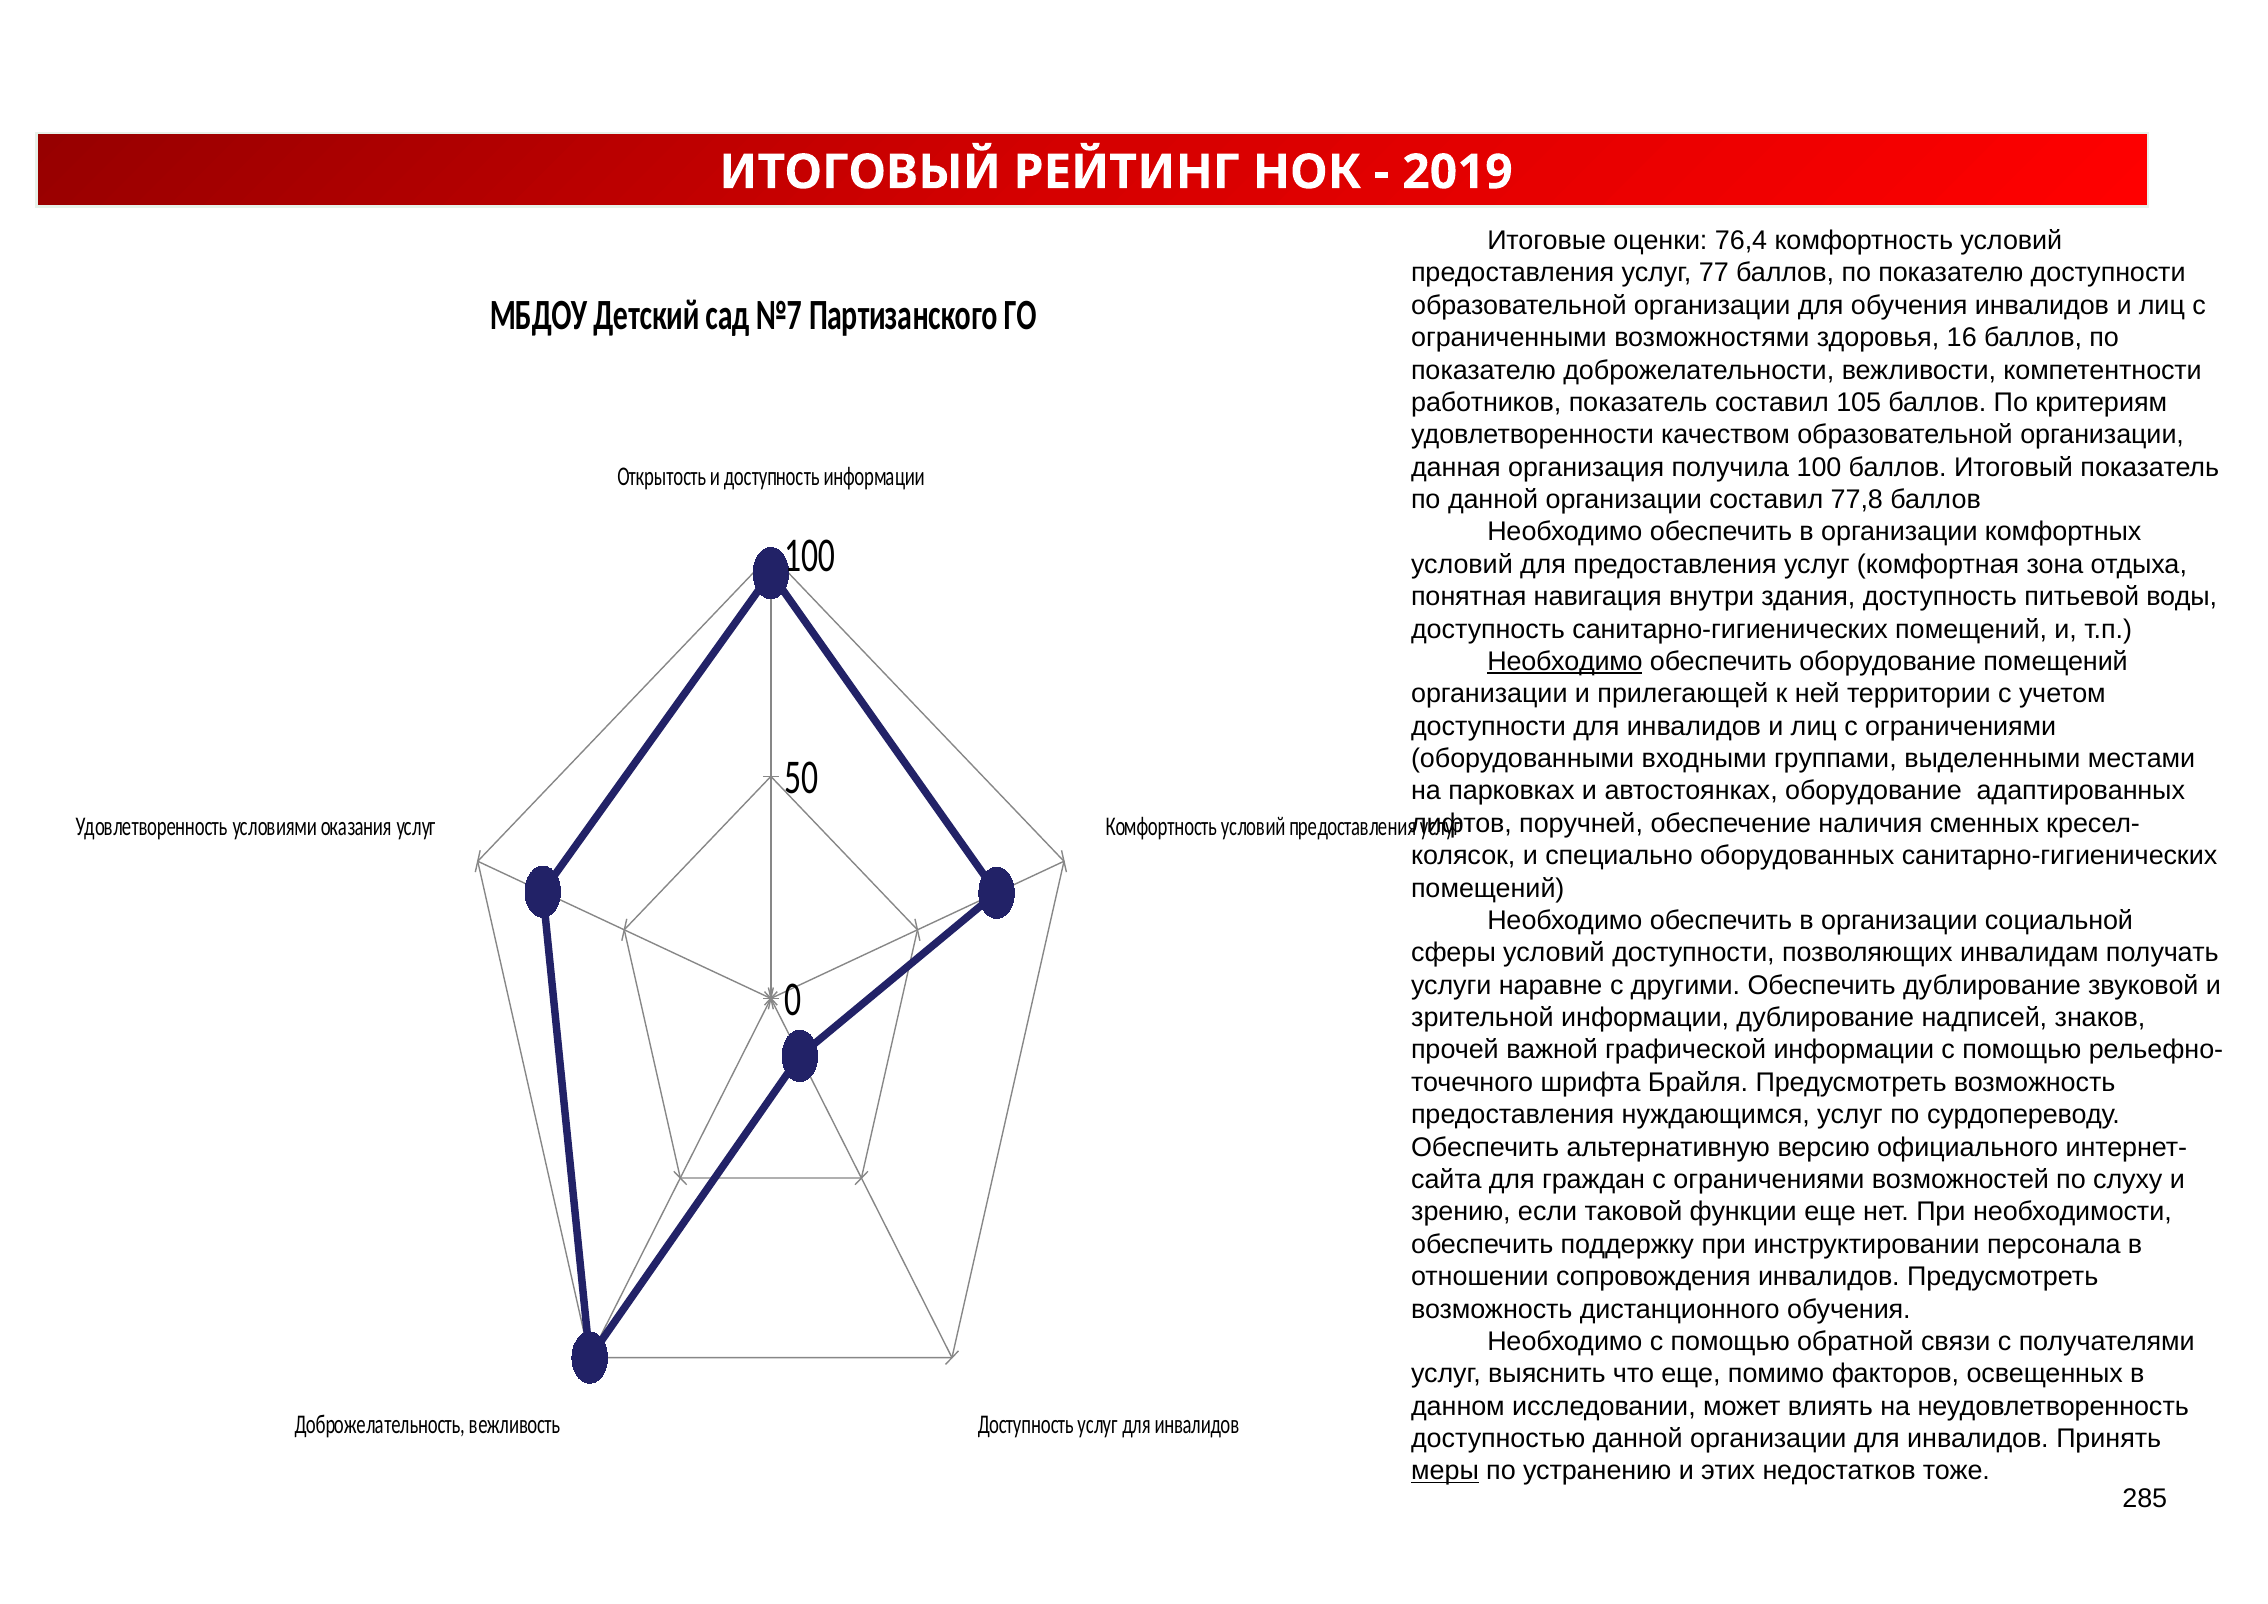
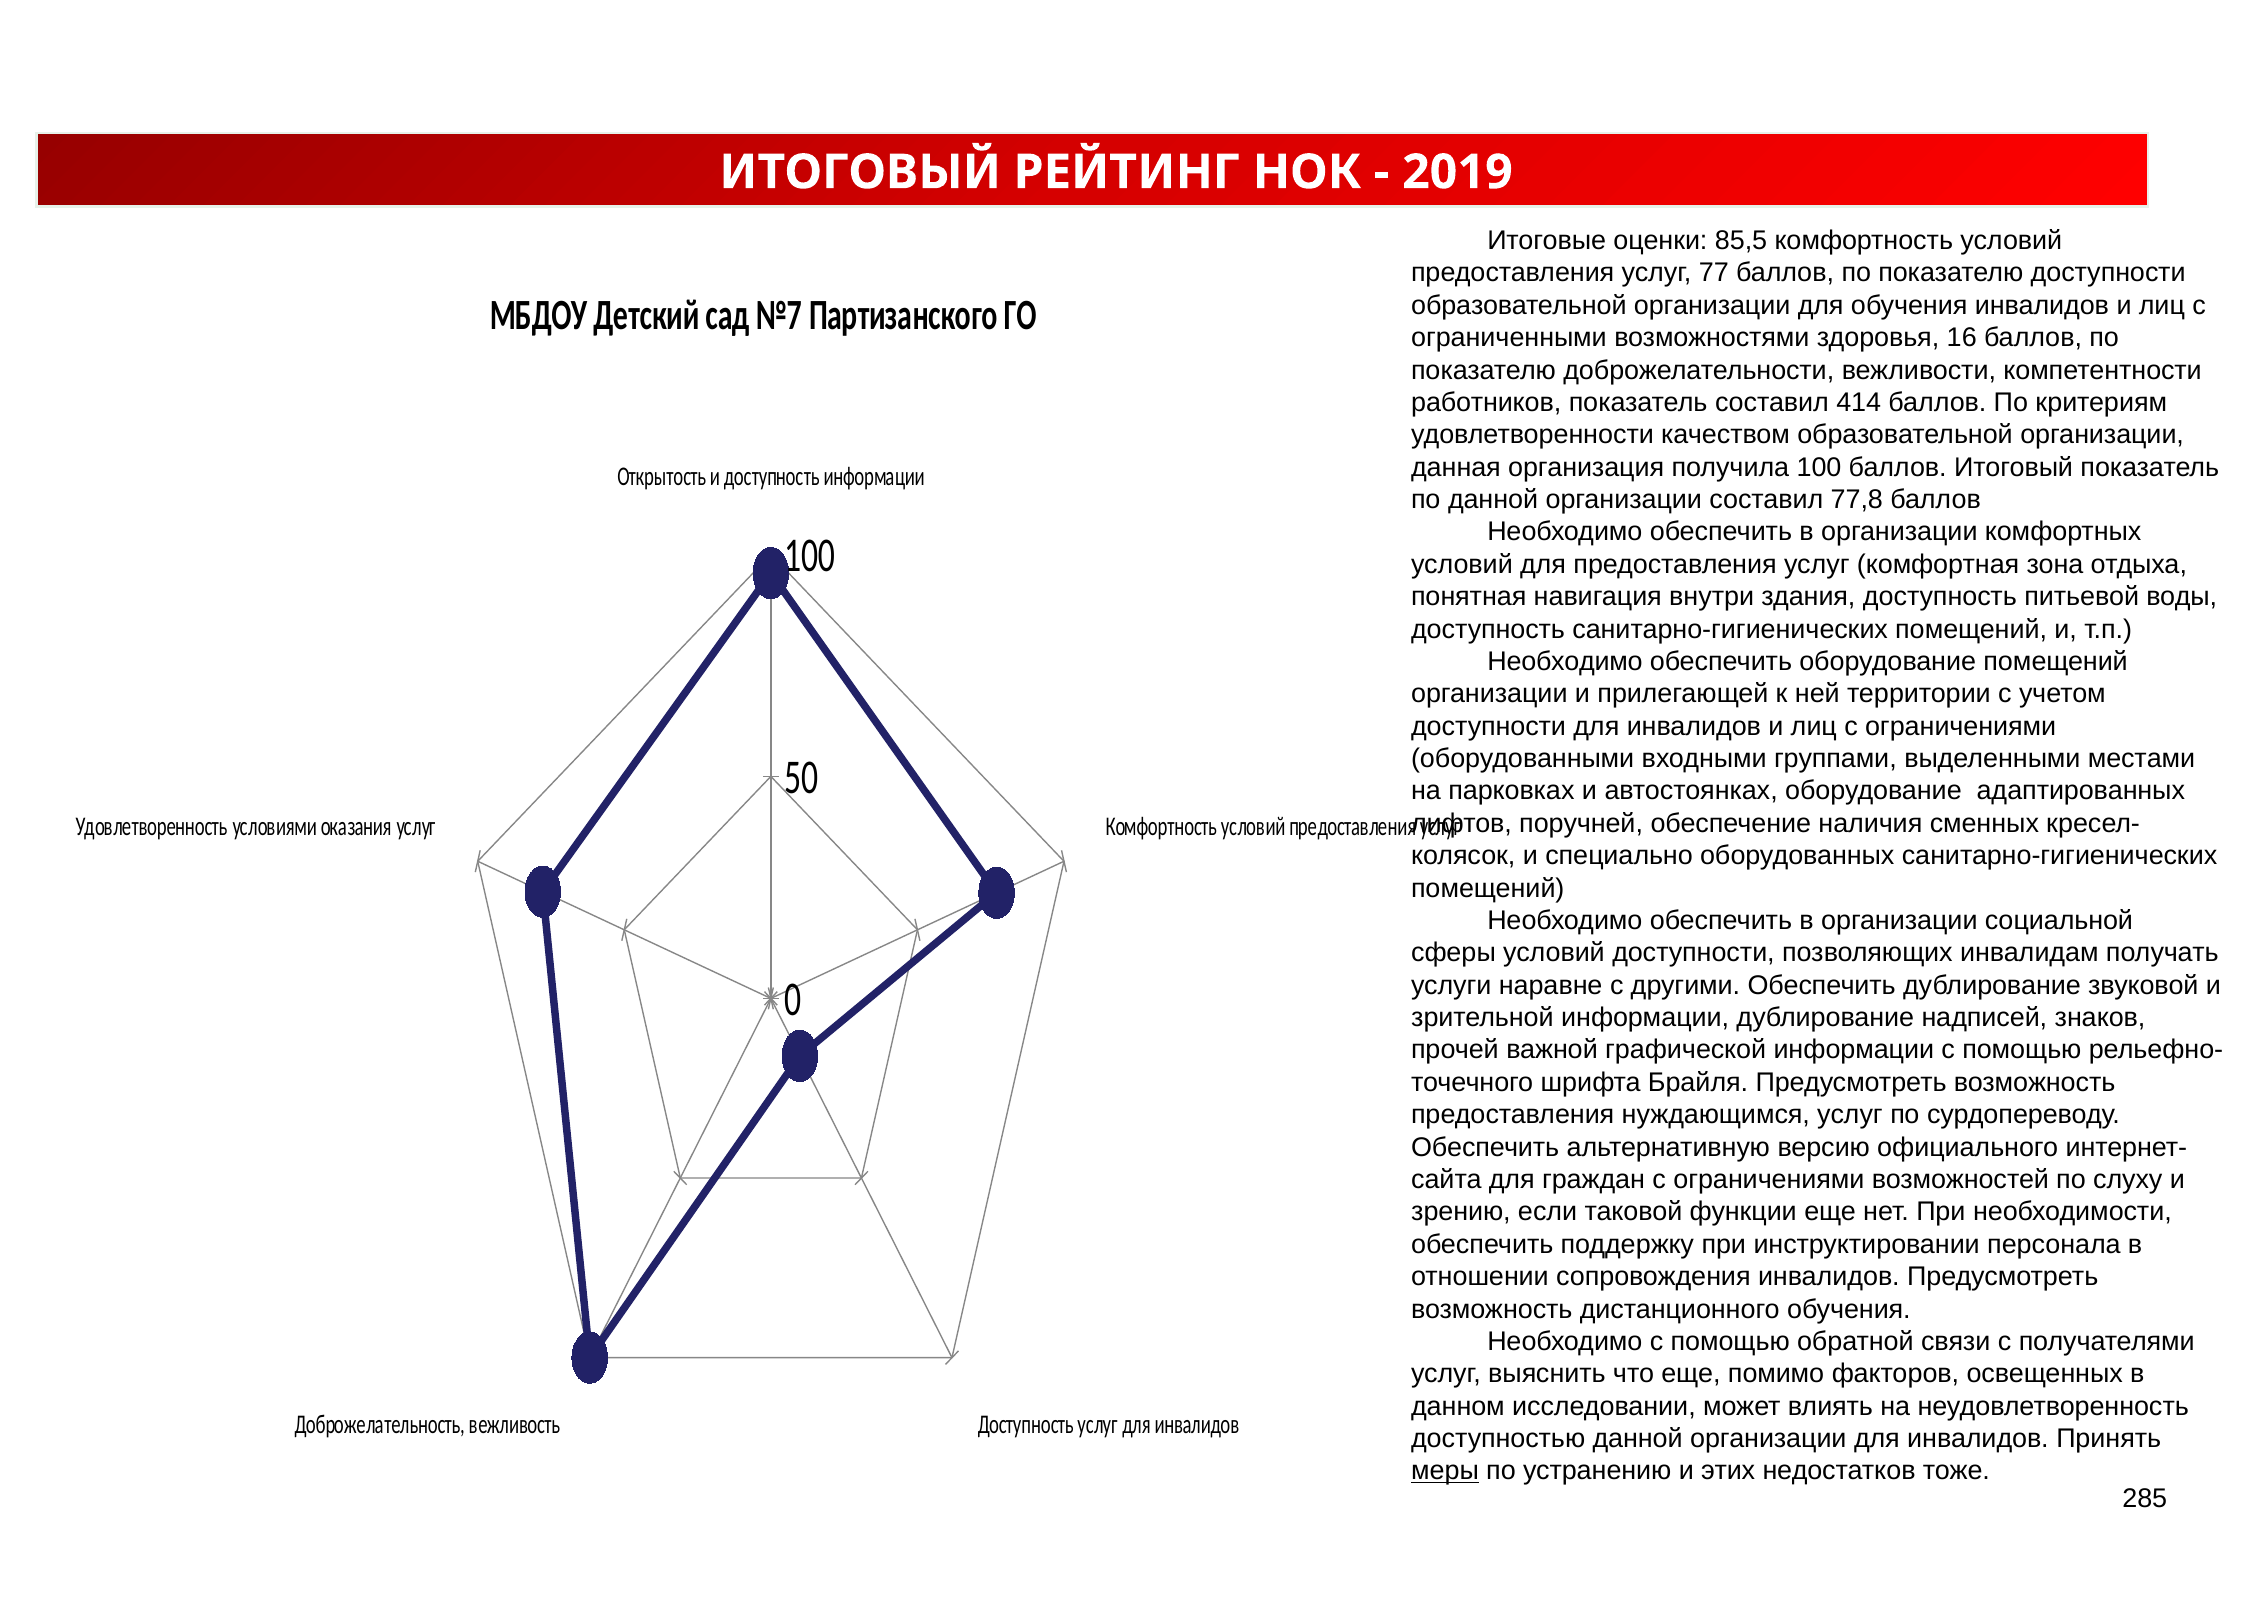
76,4: 76,4 -> 85,5 (1741, 241)
105: 105 -> 414 (1859, 402)
Необходимо underline: present -> none (1565, 661)
